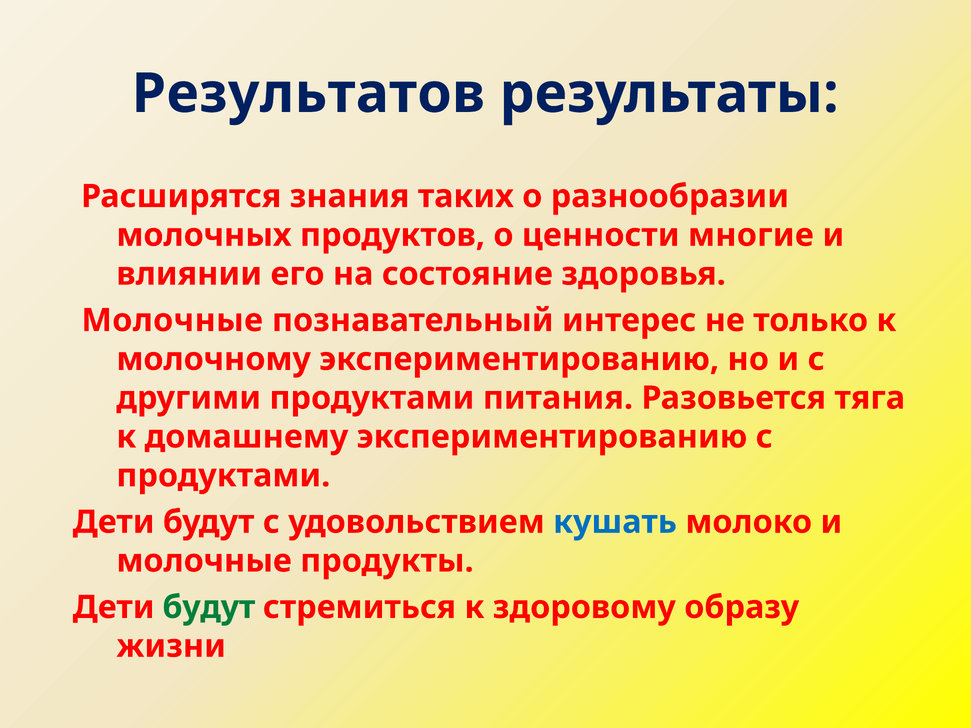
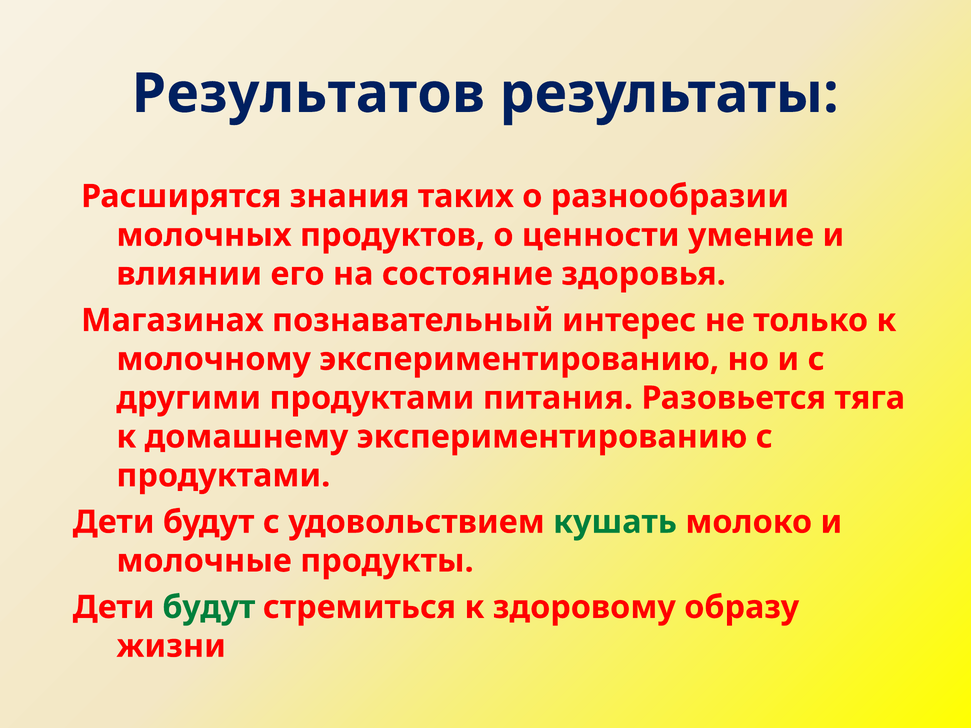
многие: многие -> умение (751, 235)
Молочные: Молочные -> Магазинах (172, 320)
кушать colour: blue -> green (615, 522)
